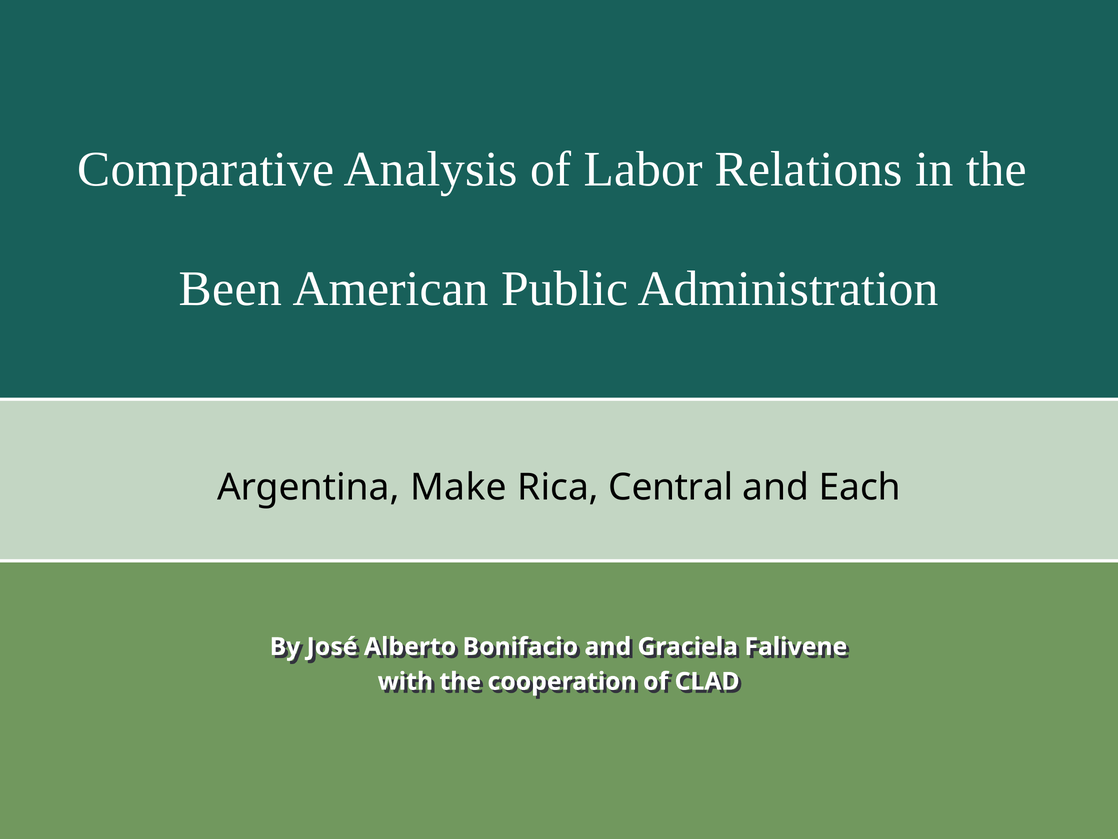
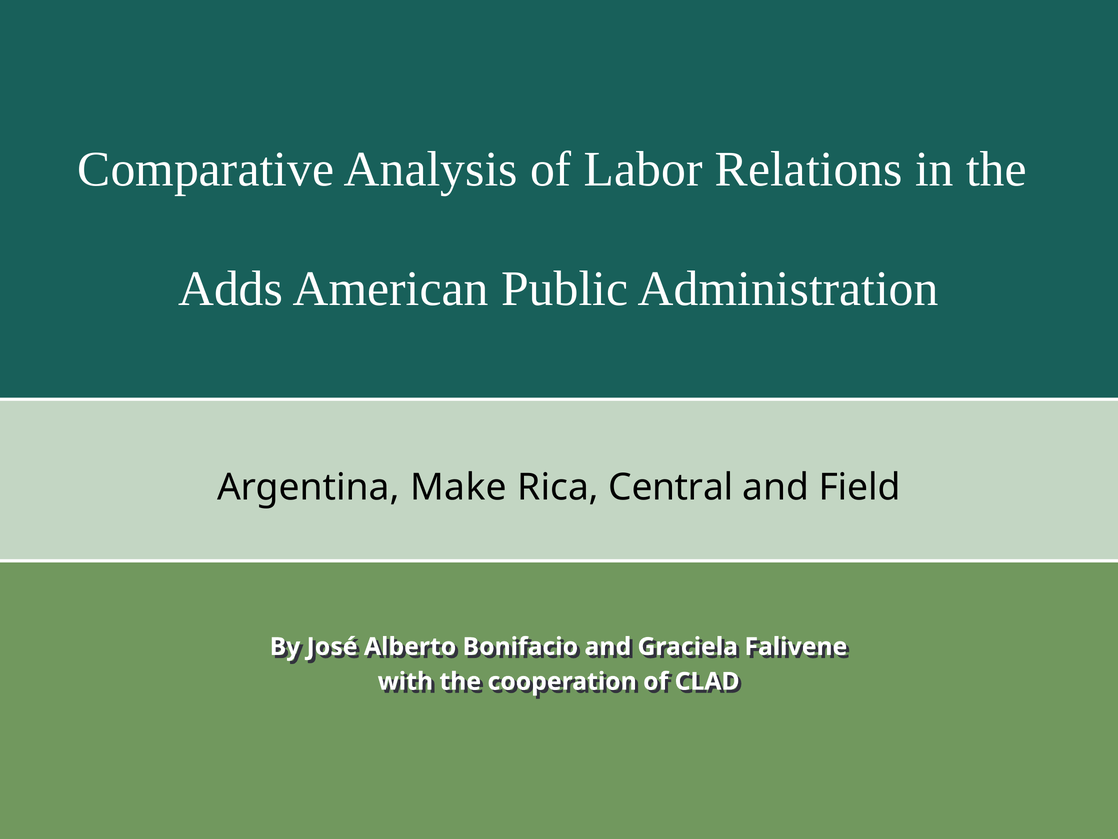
Been: Been -> Adds (231, 288)
Each: Each -> Field (860, 487)
